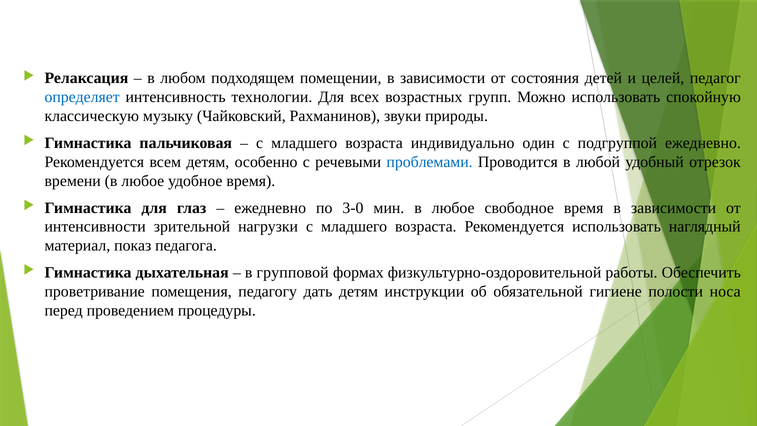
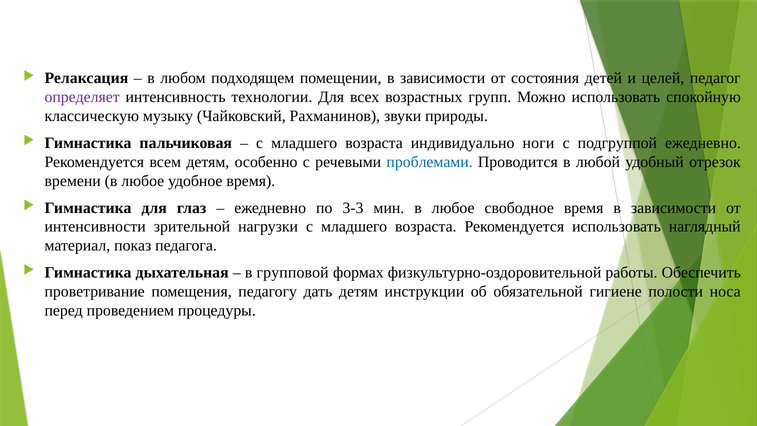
определяет colour: blue -> purple (82, 97)
один: один -> ноги (538, 143)
3-0: 3-0 -> 3-3 (353, 208)
